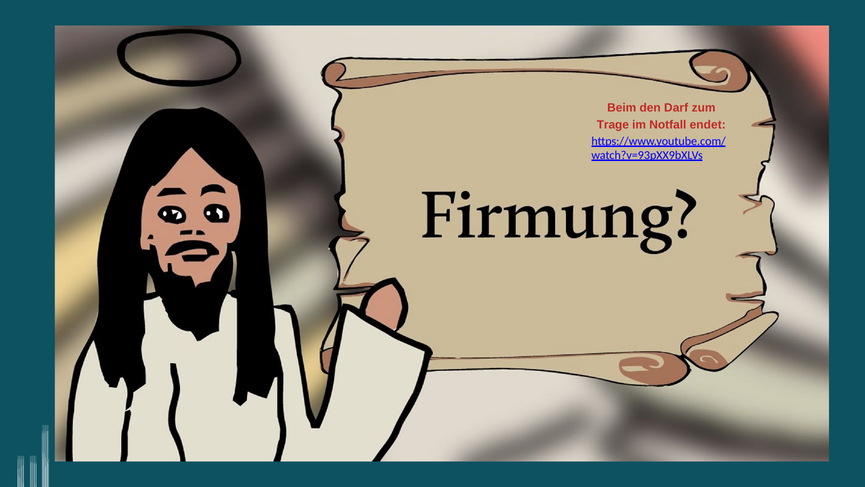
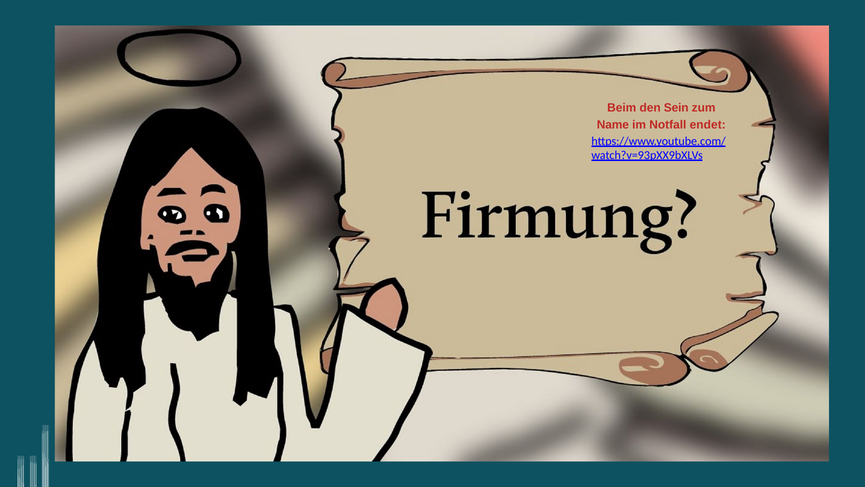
Darf: Darf -> Sein (676, 108)
Trage: Trage -> Name (613, 125)
